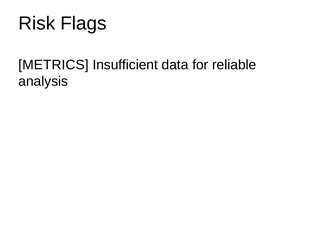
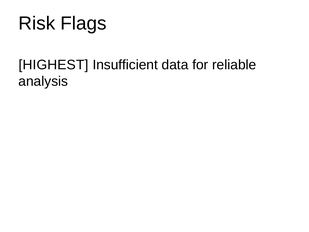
METRICS: METRICS -> HIGHEST (54, 65)
